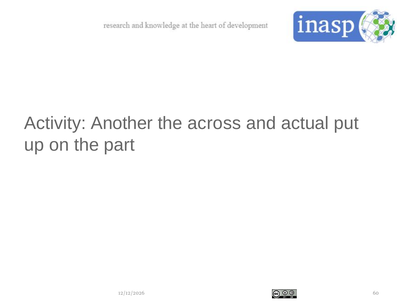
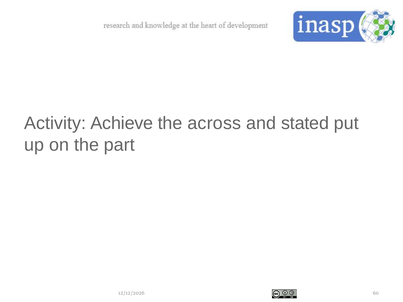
Another: Another -> Achieve (122, 123)
actual: actual -> stated (305, 123)
